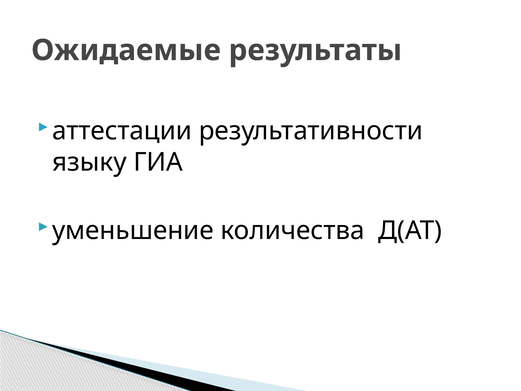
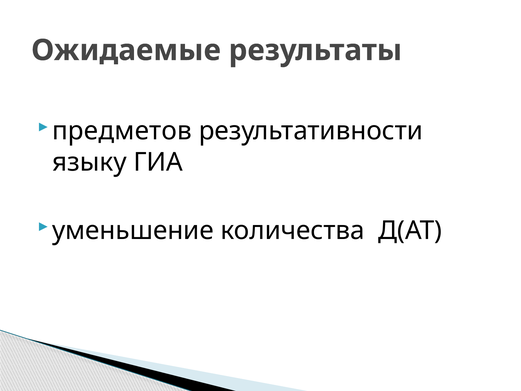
аттестации: аттестации -> предметов (122, 131)
